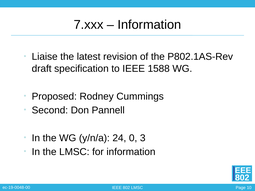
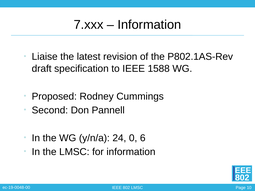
3: 3 -> 6 (143, 138)
